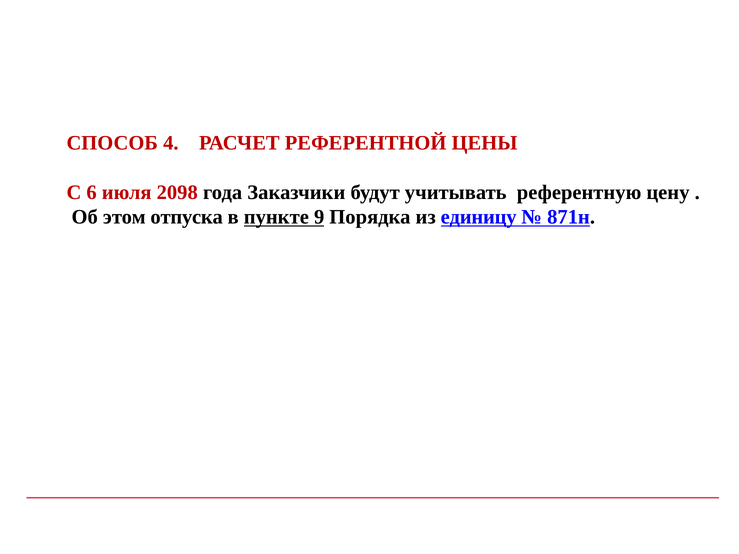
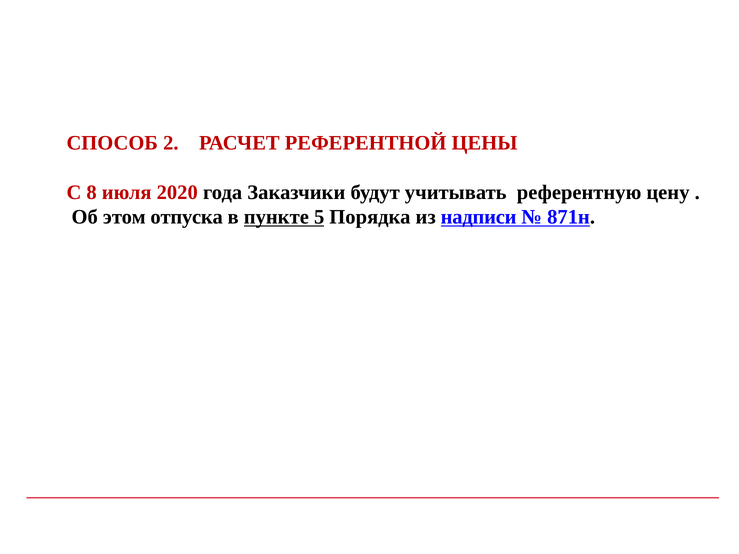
4: 4 -> 2 (171, 143)
6: 6 -> 8 (92, 192)
2098: 2098 -> 2020 (177, 192)
9: 9 -> 5 (319, 217)
единицу: единицу -> надписи (479, 217)
